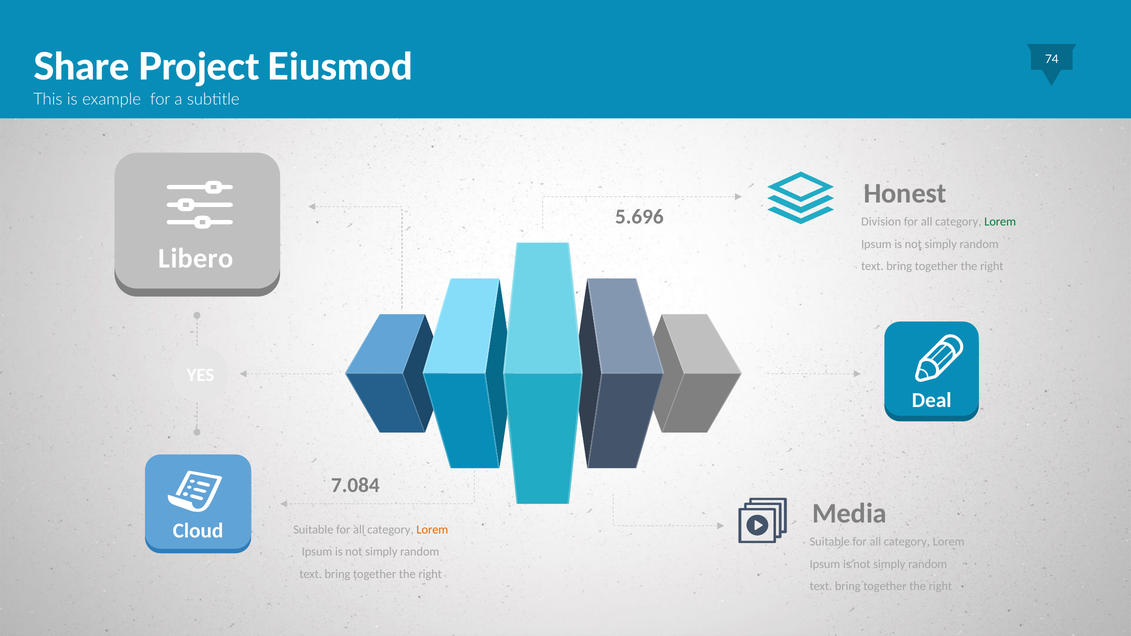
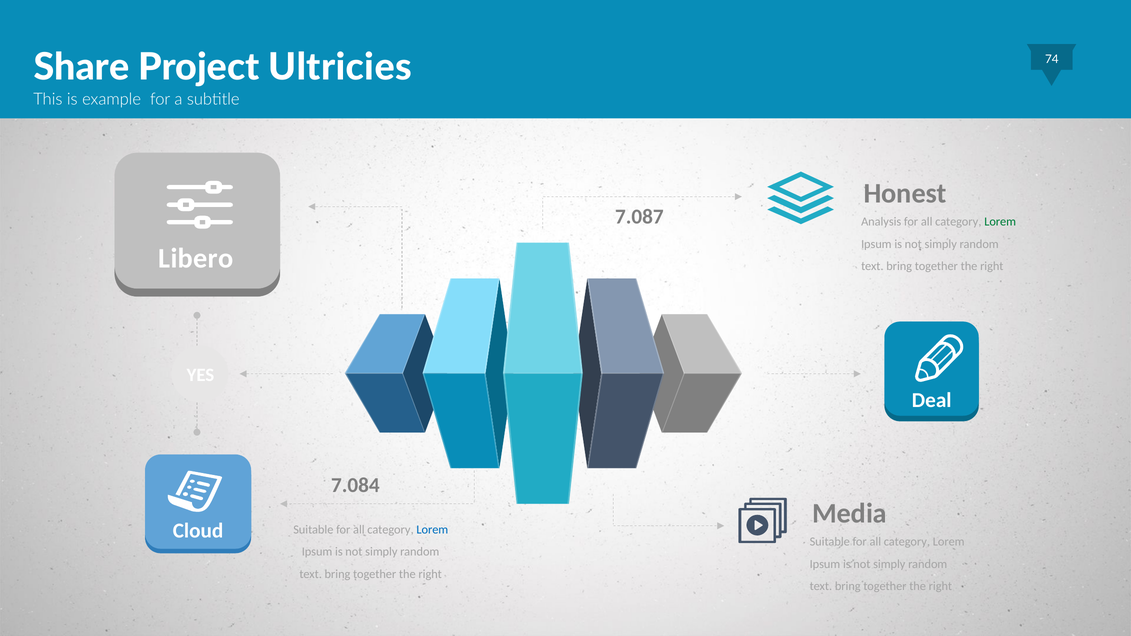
Eiusmod: Eiusmod -> Ultricies (340, 67)
5.696: 5.696 -> 7.087 (639, 217)
Division: Division -> Analysis (881, 222)
Lorem colour: orange -> blue (432, 530)
